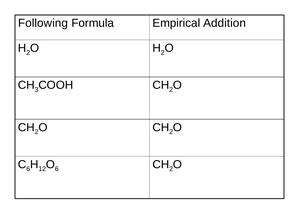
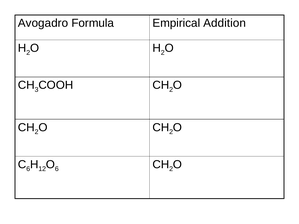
Following: Following -> Avogadro (43, 23)
